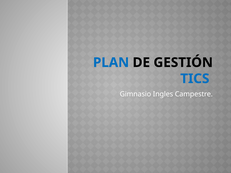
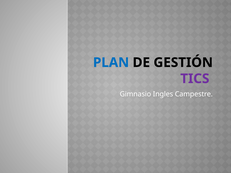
TICS colour: blue -> purple (195, 79)
